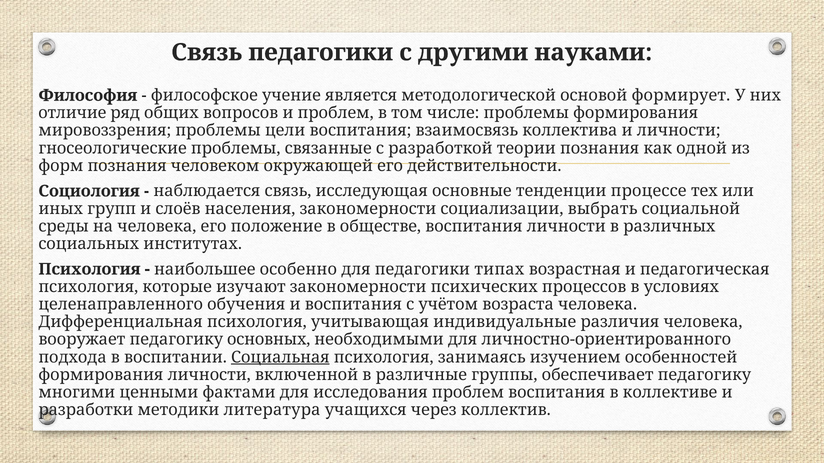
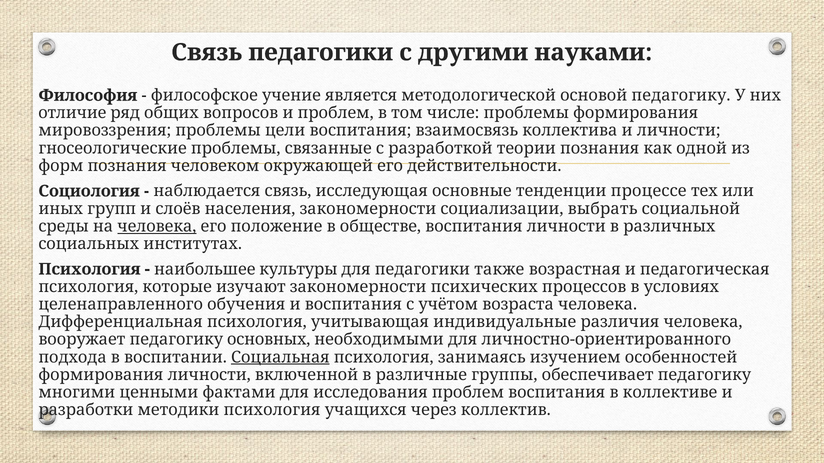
основой формирует: формирует -> педагогику (681, 96)
человека underline: none -> present (157, 227)
особенно: особенно -> культуры (298, 269)
типах: типах -> также (499, 269)
методики литература: литература -> психология (272, 410)
